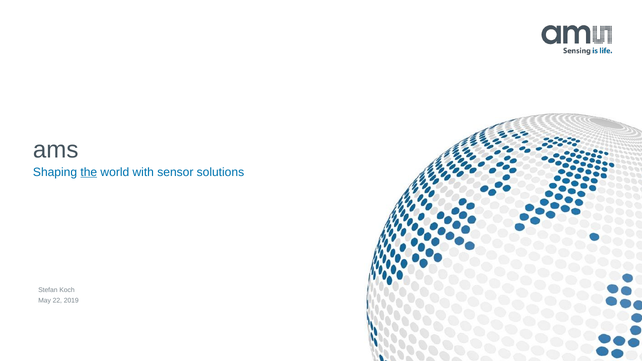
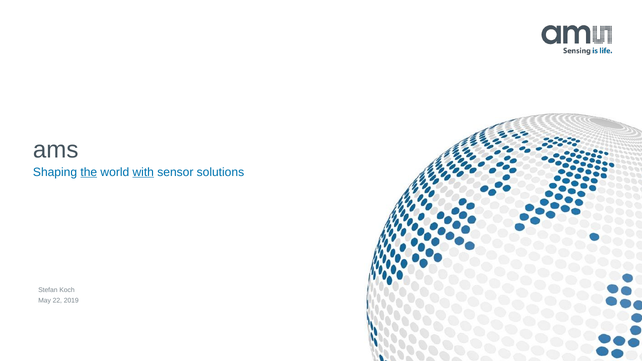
with underline: none -> present (143, 172)
